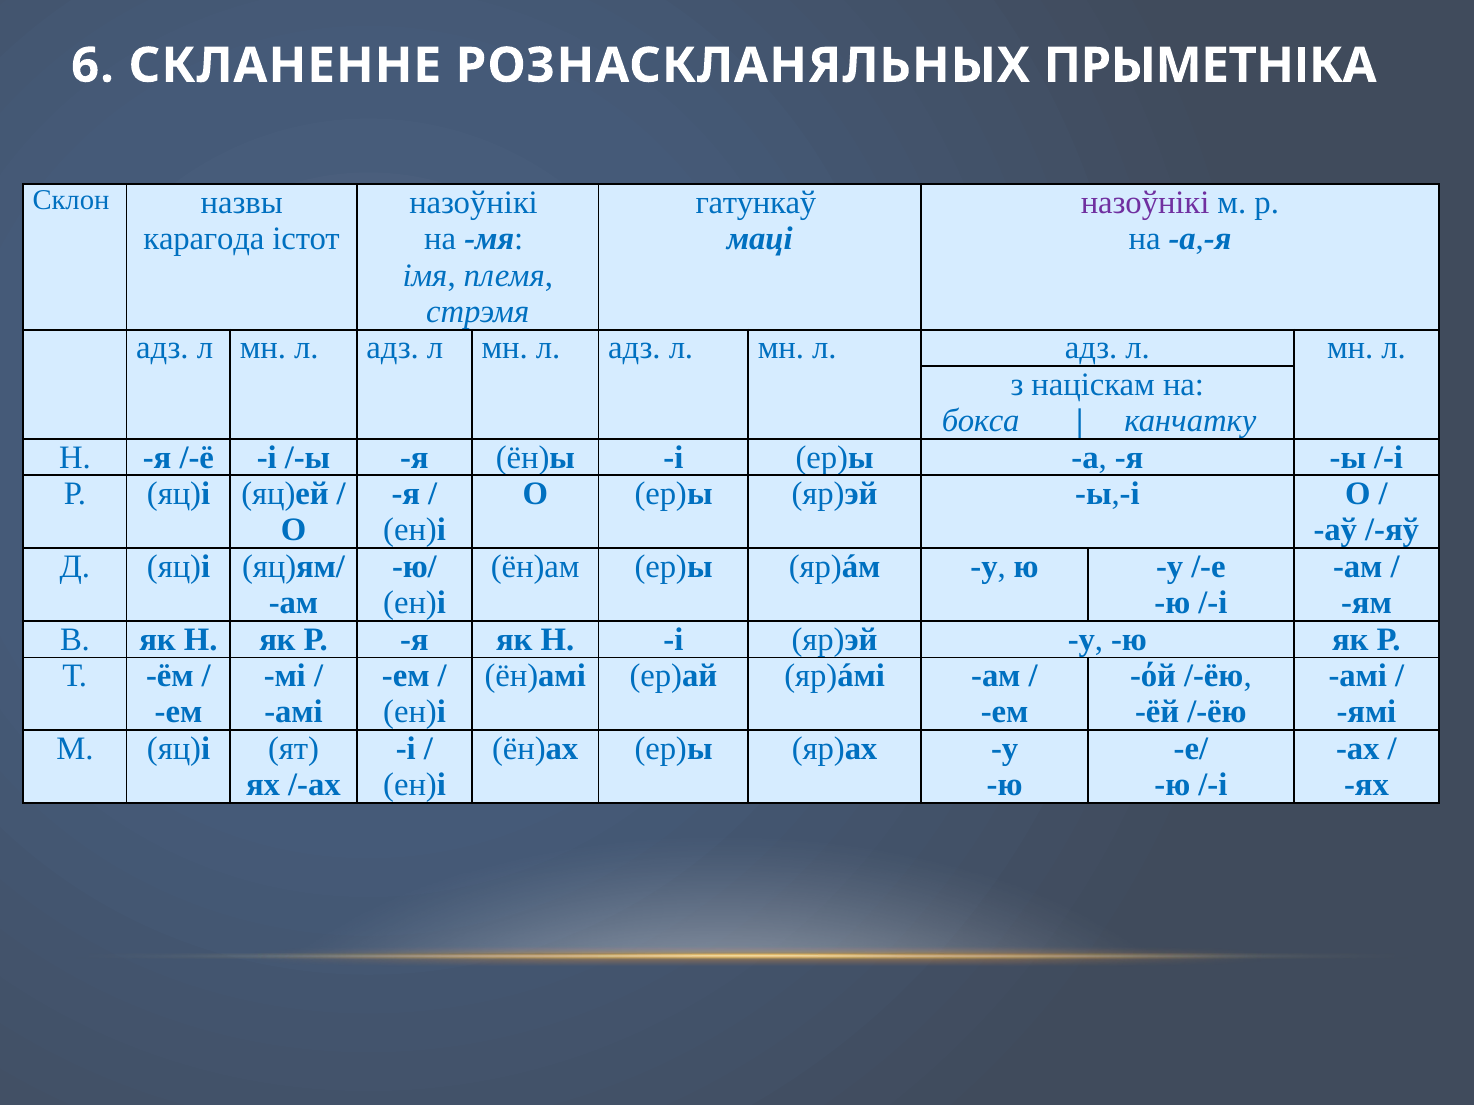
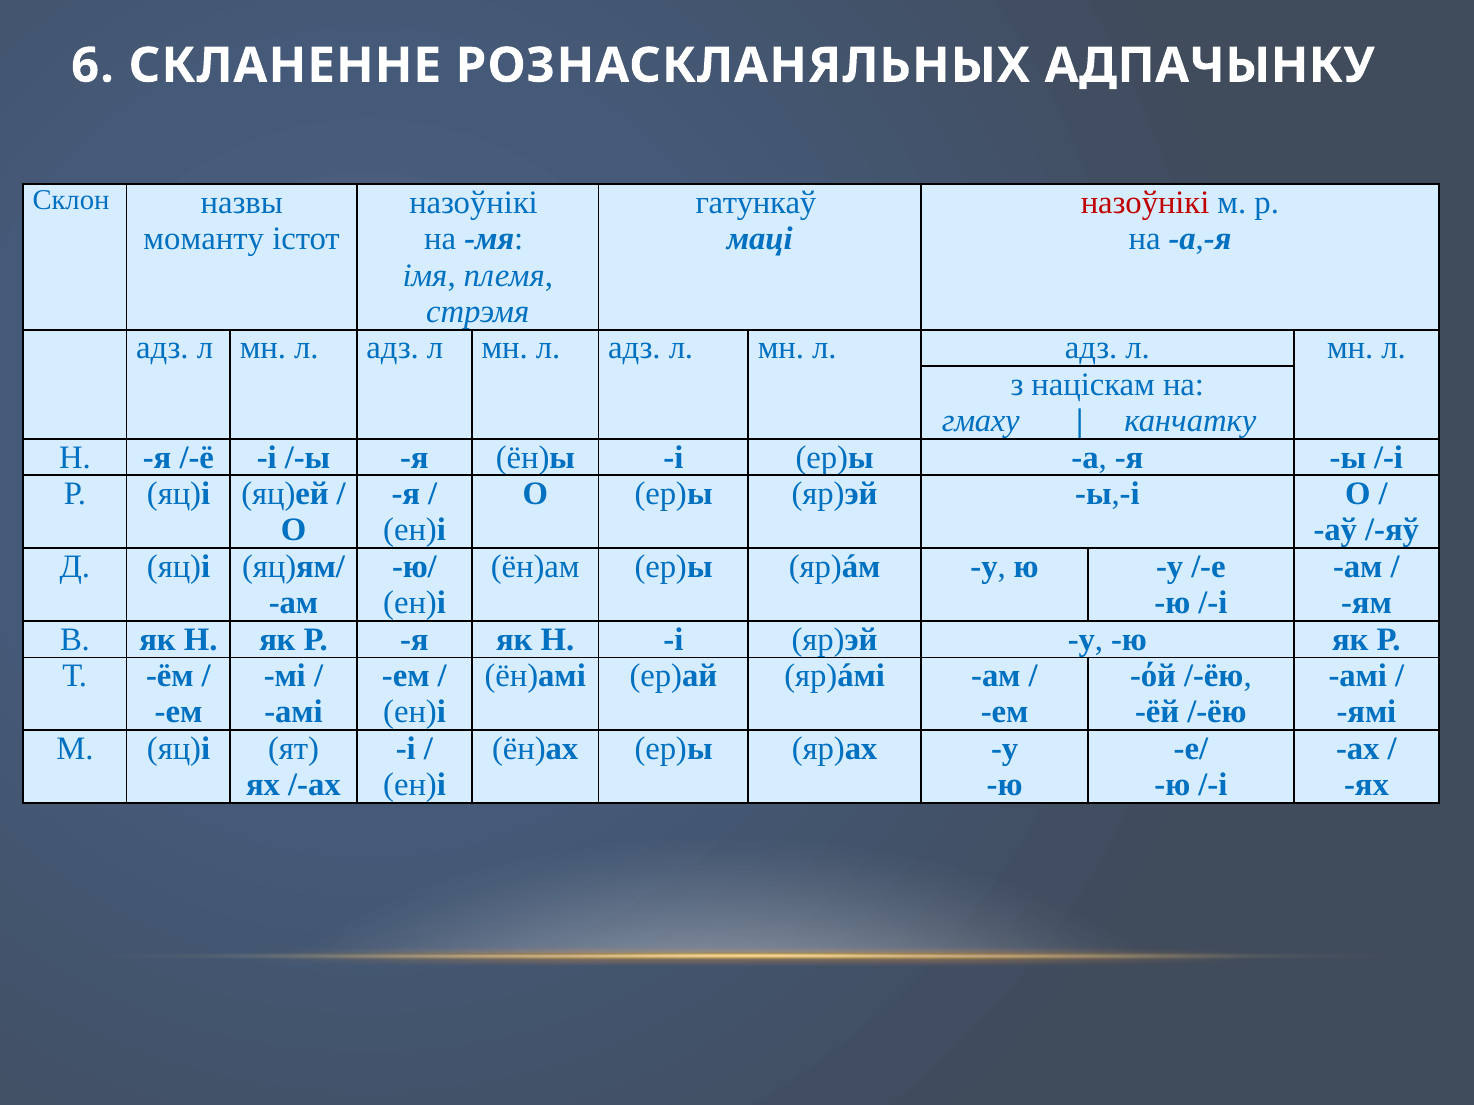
ПРЫМЕТНІКА: ПРЫМЕТНІКА -> АДПАЧЫНКУ (1210, 66)
назоўнікі colour: purple -> red (1145, 203)
карагода: карагода -> моманту (204, 239)
бокса: бокса -> гмаху (981, 421)
